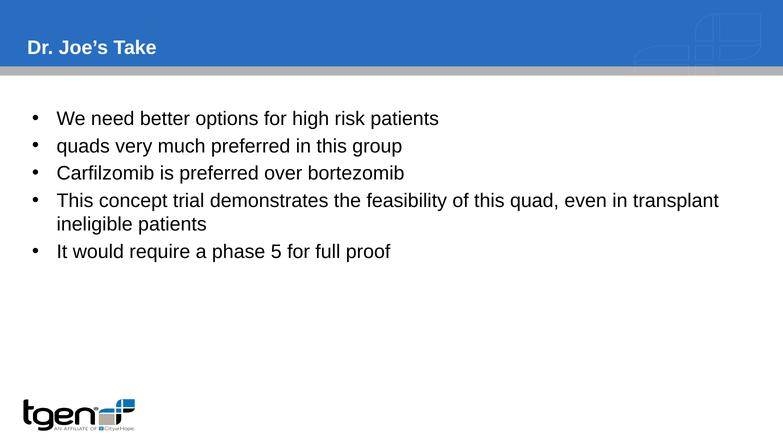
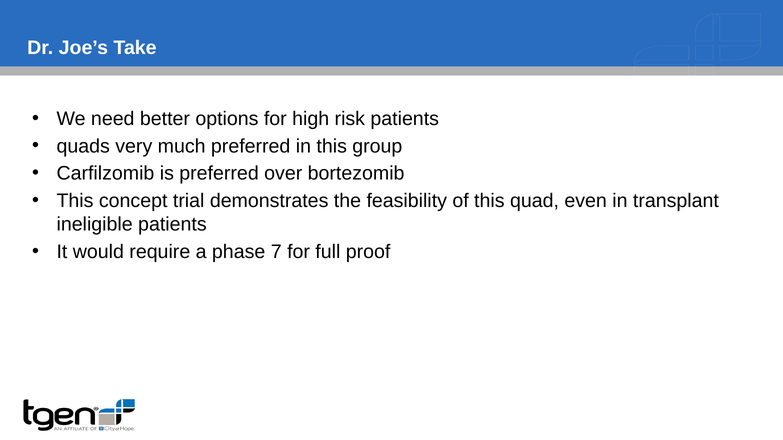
5: 5 -> 7 (276, 252)
